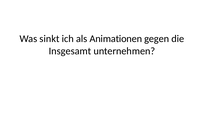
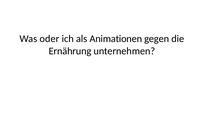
sinkt: sinkt -> oder (49, 39)
Insgesamt: Insgesamt -> Ernährung (70, 51)
